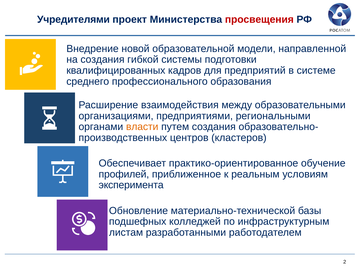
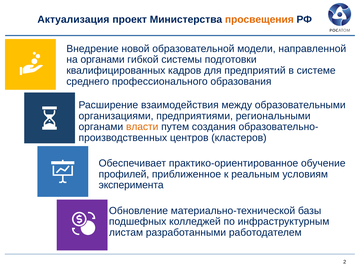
Учредителями: Учредителями -> Актуализация (73, 20)
просвещения colour: red -> orange (259, 20)
на создания: создания -> органами (103, 60)
